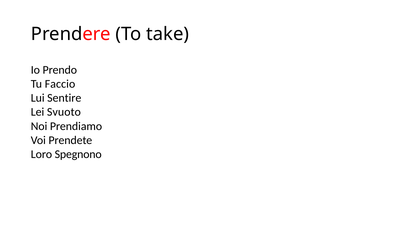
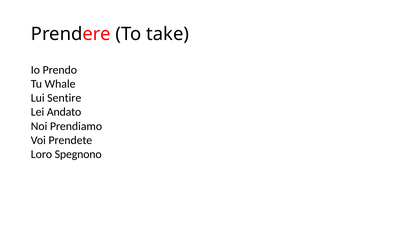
Faccio: Faccio -> Whale (60, 84)
Svuoto: Svuoto -> Andato (64, 112)
